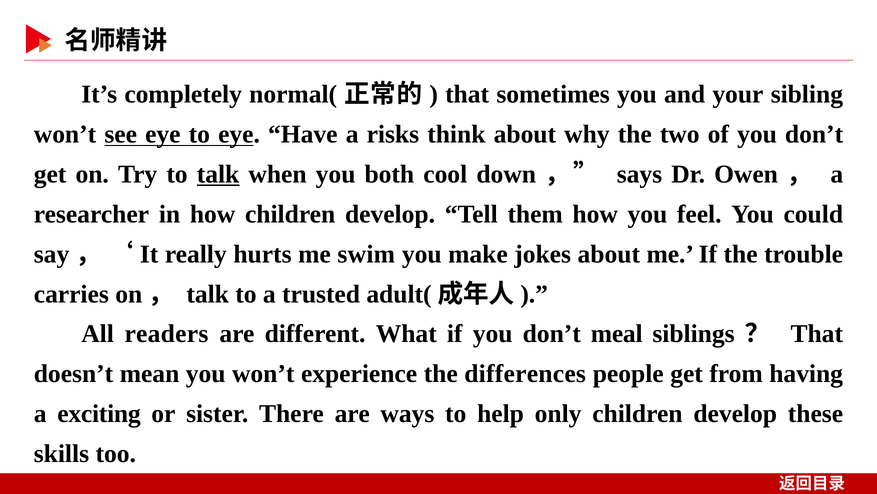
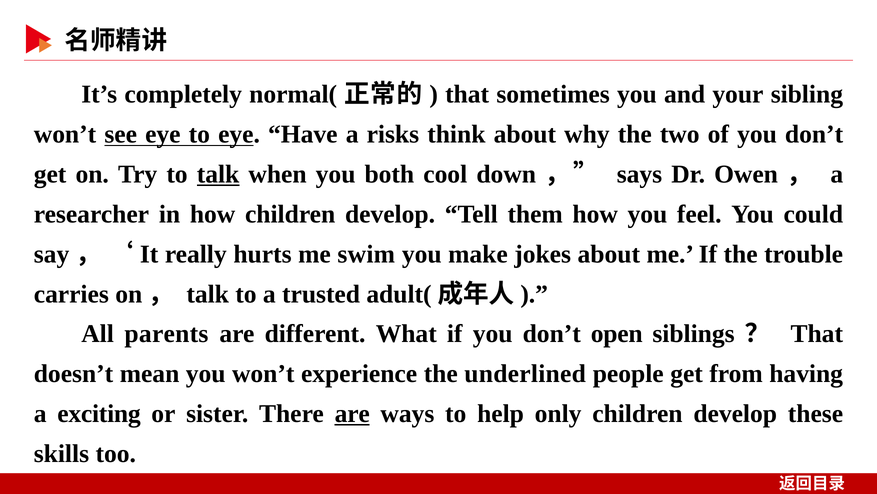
readers: readers -> parents (166, 334)
meal: meal -> open (617, 334)
differences: differences -> underlined (525, 373)
are underline: none -> present (352, 413)
